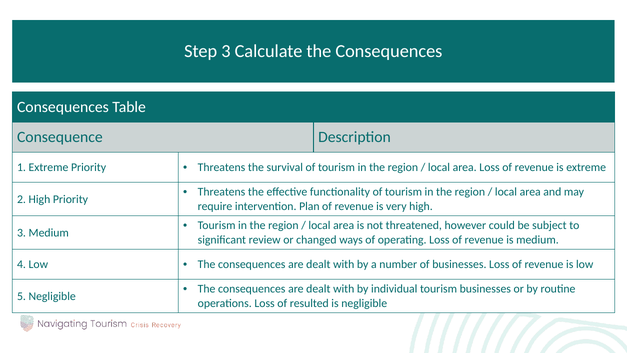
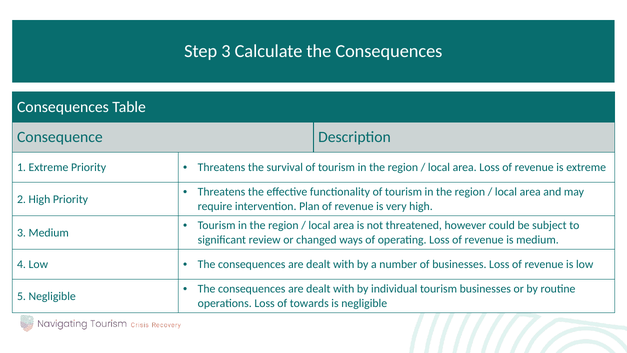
resulted: resulted -> towards (309, 303)
